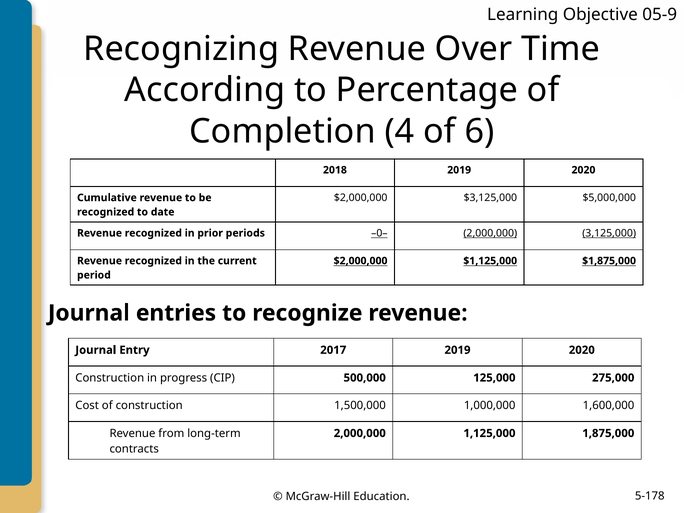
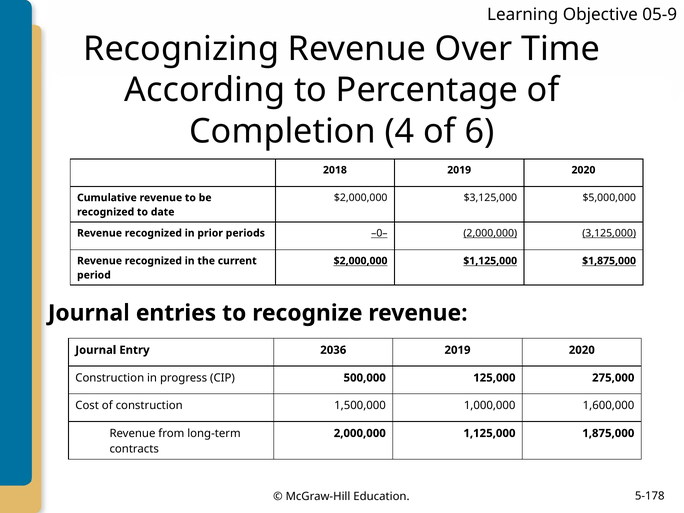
2017: 2017 -> 2036 (333, 350)
